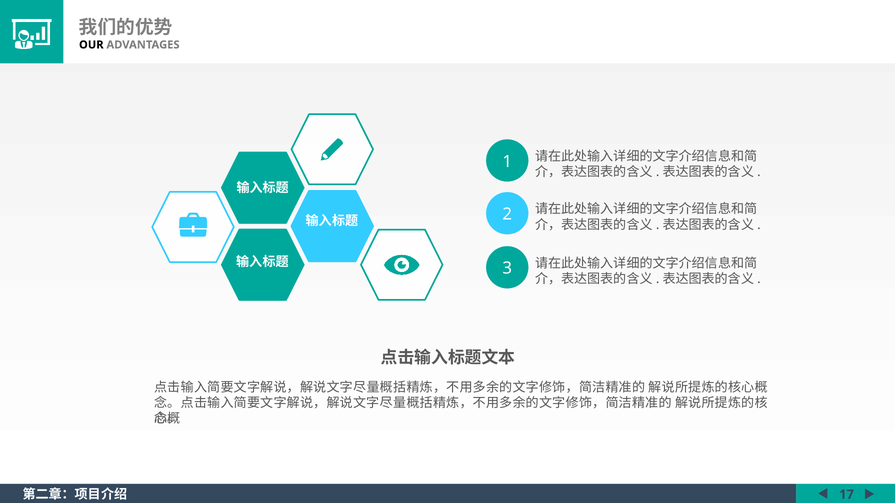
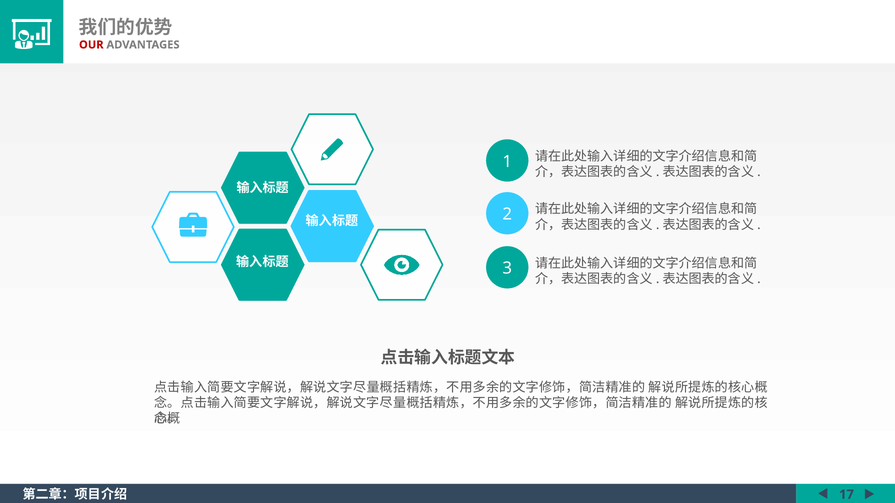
OUR colour: black -> red (91, 45)
